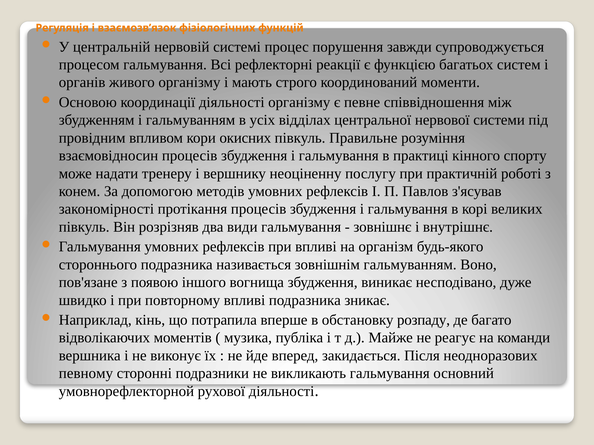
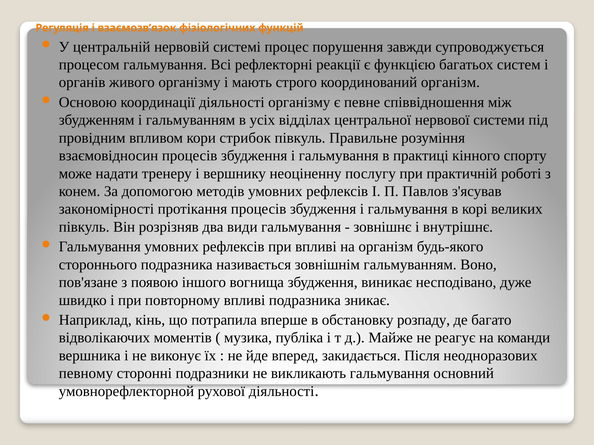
координований моменти: моменти -> організм (450, 82)
окисних: окисних -> стрибок (245, 138)
